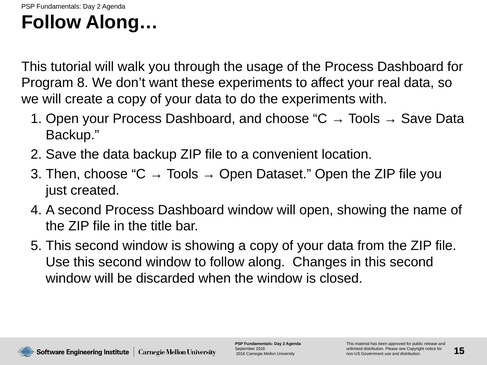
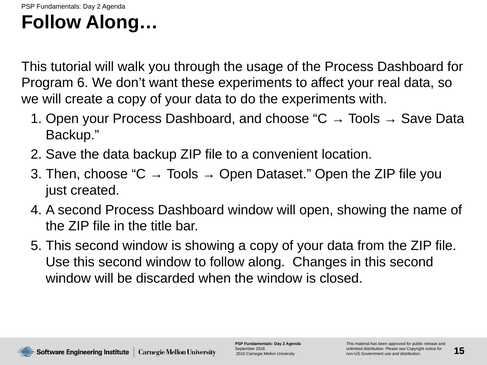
8: 8 -> 6 (83, 83)
